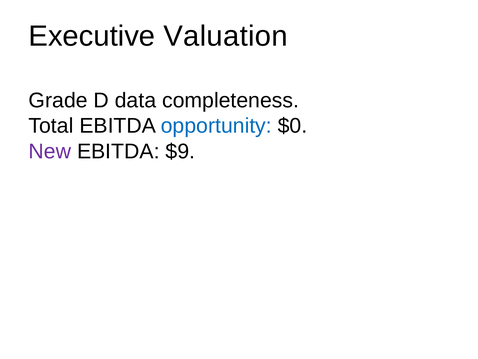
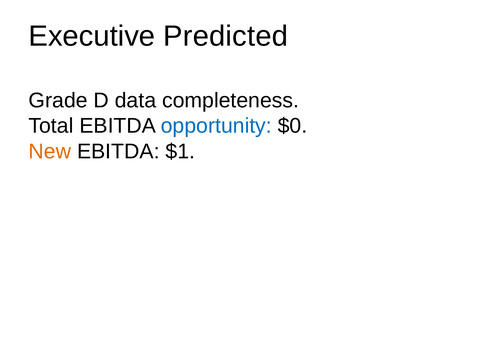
Valuation: Valuation -> Predicted (226, 36)
New colour: purple -> orange (50, 151)
$9: $9 -> $1 (180, 151)
